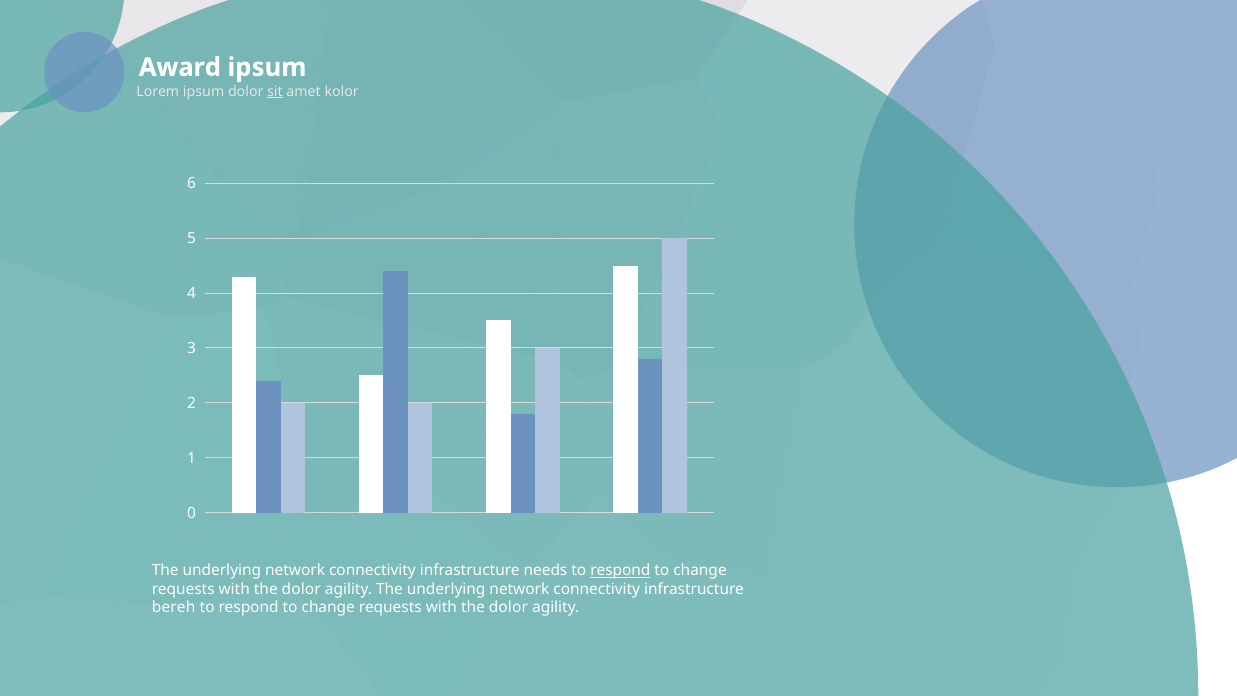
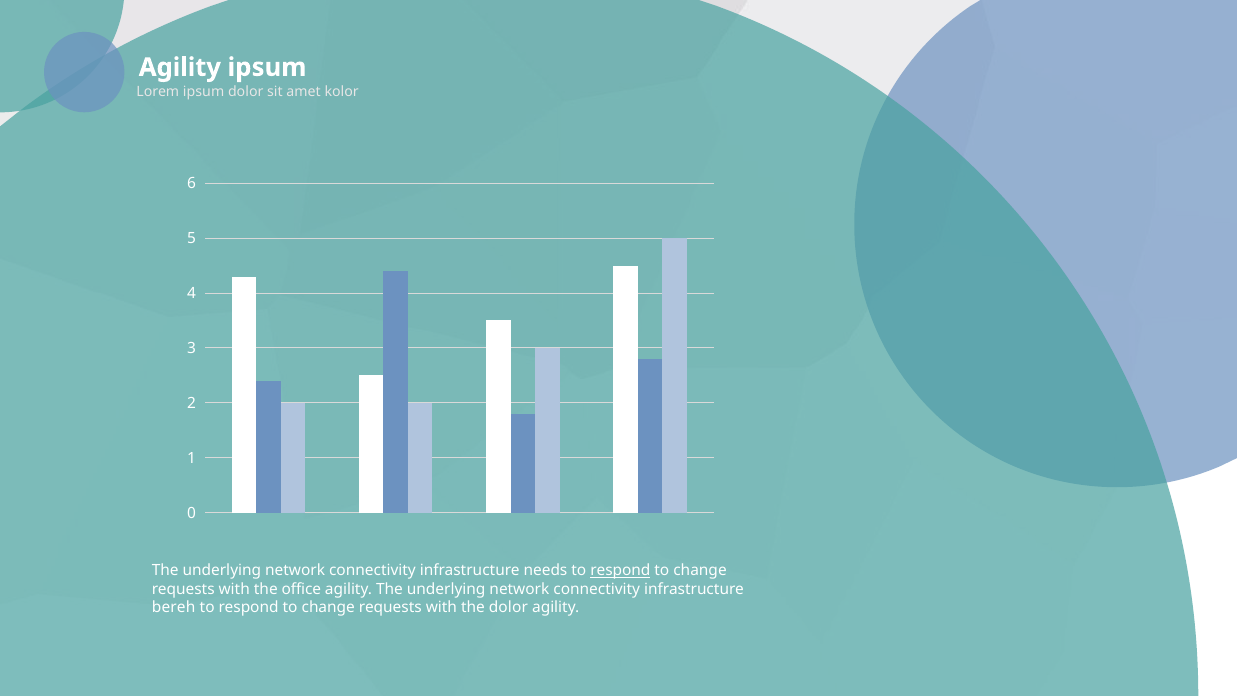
Award: Award -> Agility (180, 67)
sit underline: present -> none (275, 92)
dolor: dolor -> office (301, 589)
